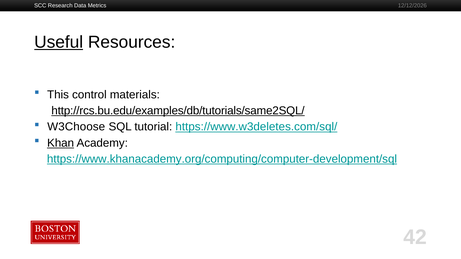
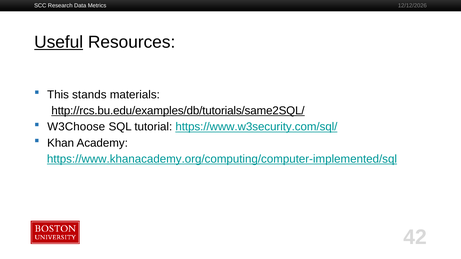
control: control -> stands (89, 95)
https://www.w3deletes.com/sql/: https://www.w3deletes.com/sql/ -> https://www.w3security.com/sql/ (256, 127)
Khan underline: present -> none (61, 143)
https://www.khanacademy.org/computing/computer-development/sql: https://www.khanacademy.org/computing/computer-development/sql -> https://www.khanacademy.org/computing/computer-implemented/sql (222, 159)
